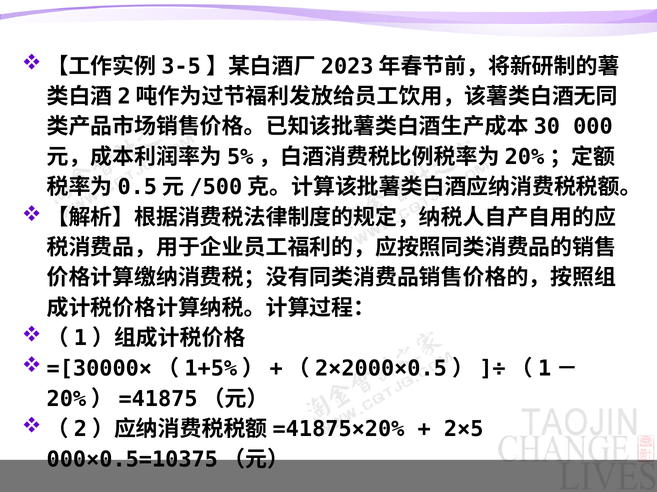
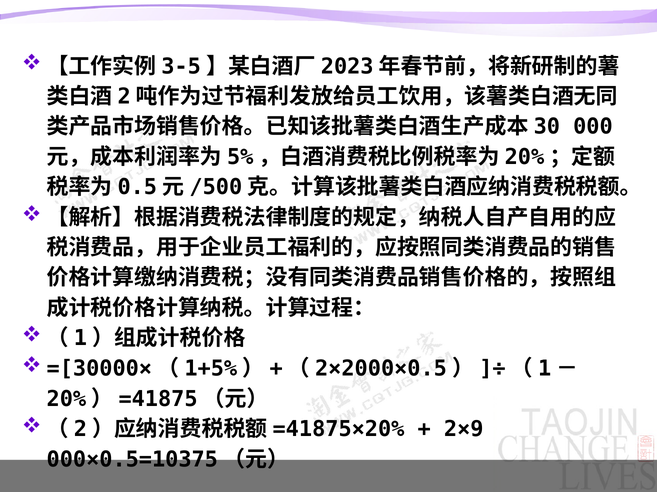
2×5: 2×5 -> 2×9 (464, 430)
